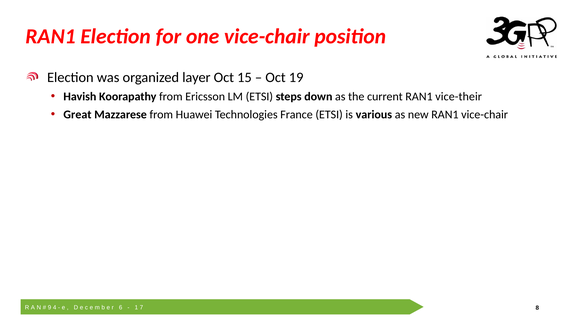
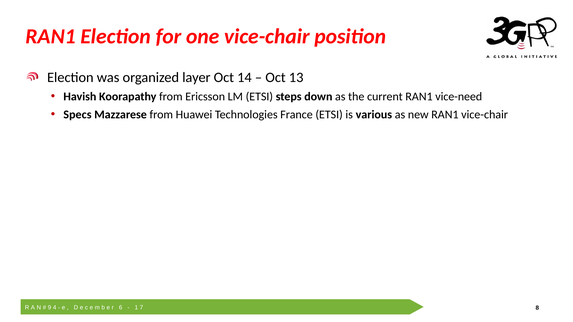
15: 15 -> 14 (244, 78)
19: 19 -> 13 (296, 78)
vice-their: vice-their -> vice-need (459, 97)
Great: Great -> Specs (77, 115)
